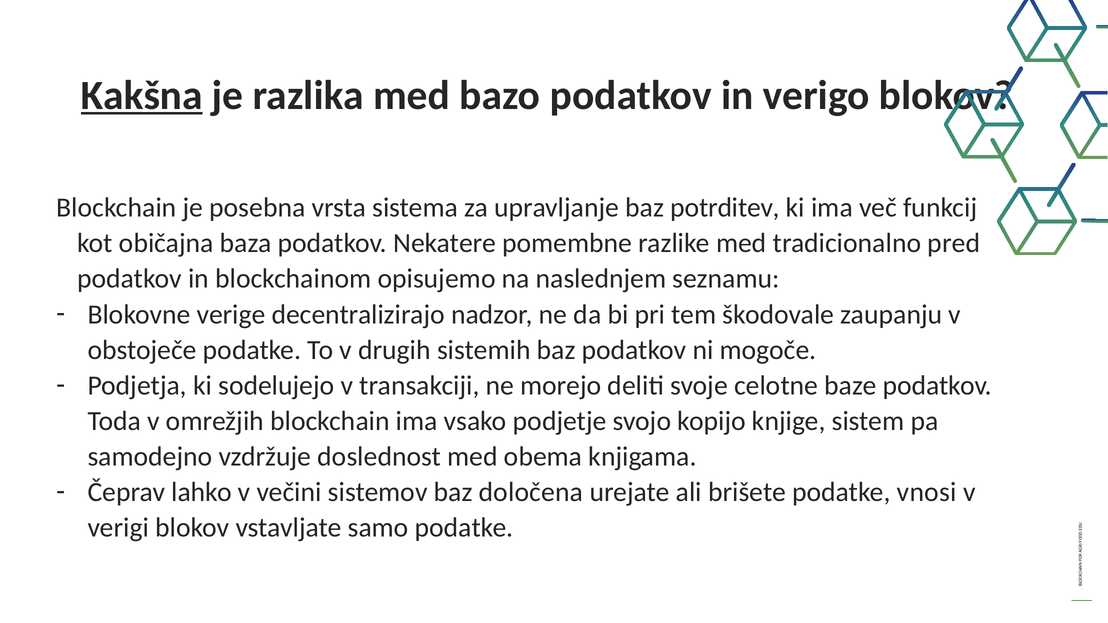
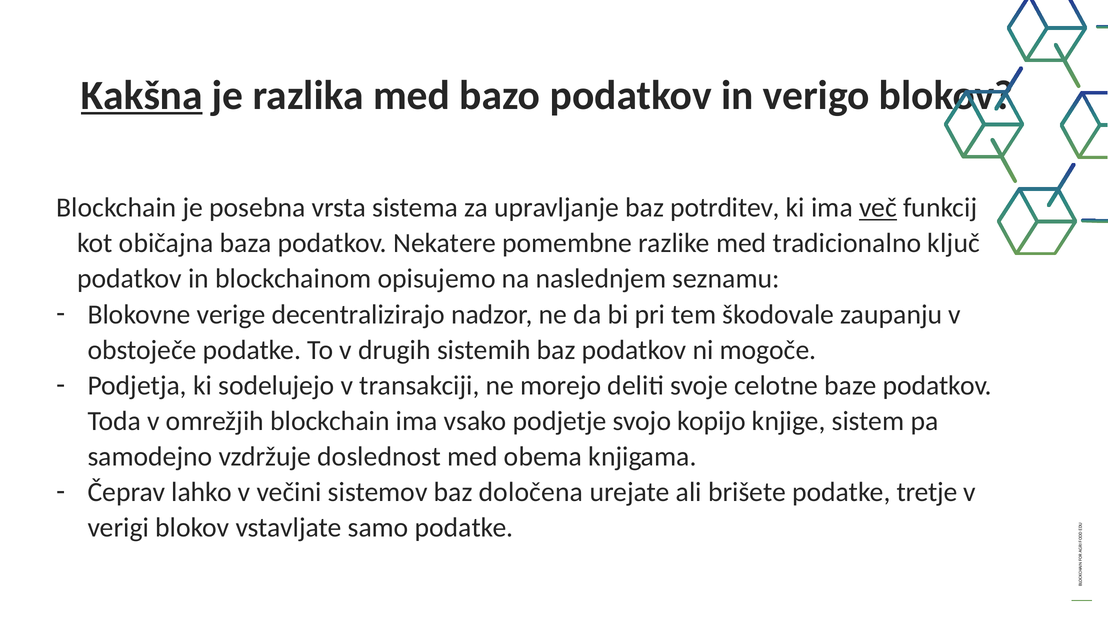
več underline: none -> present (878, 208)
pred: pred -> ključ (954, 243)
vnosi: vnosi -> tretje (927, 492)
